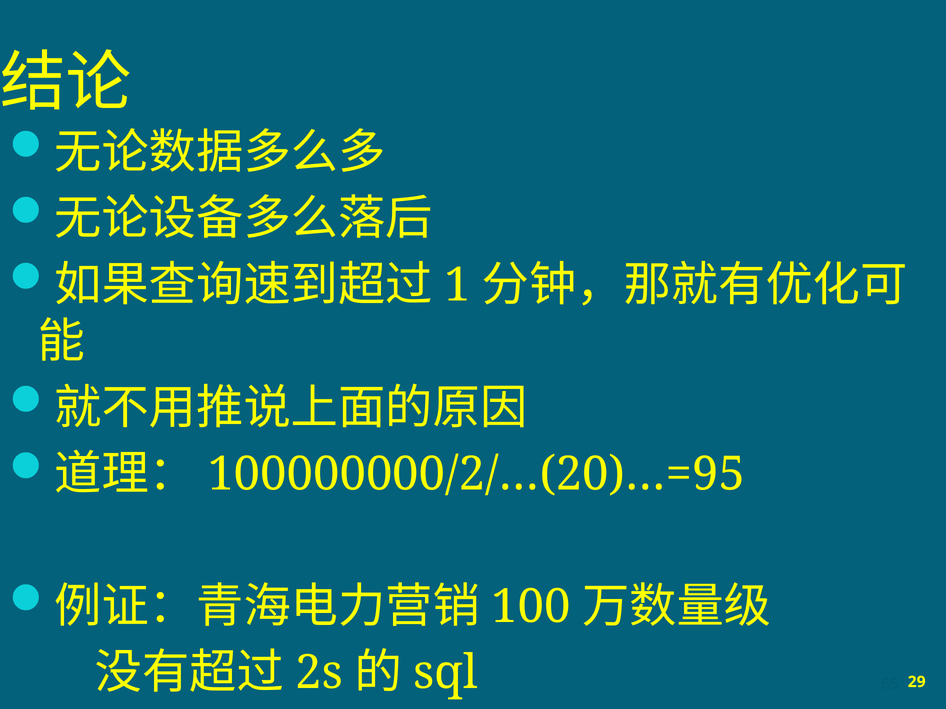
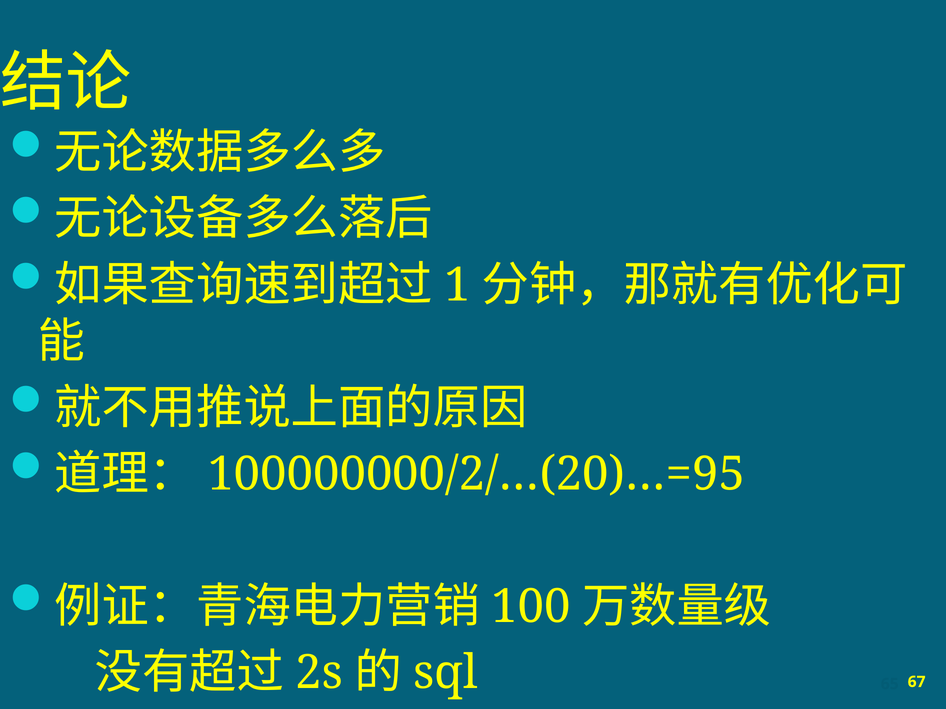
29: 29 -> 67 (917, 682)
